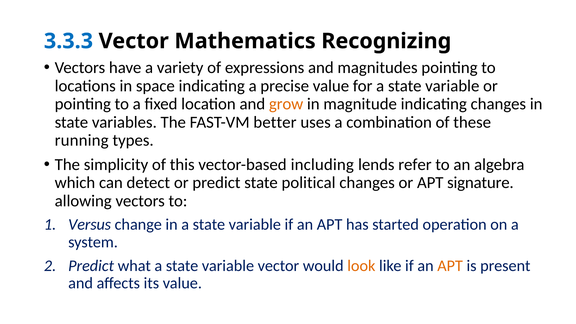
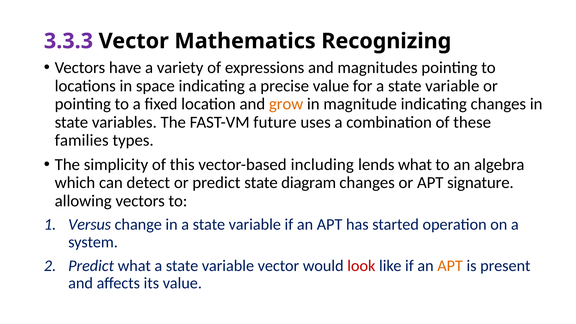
3.3.3 colour: blue -> purple (68, 41)
better: better -> future (275, 122)
running: running -> families (82, 140)
lends refer: refer -> what (415, 165)
political: political -> diagram (309, 183)
look colour: orange -> red (361, 266)
